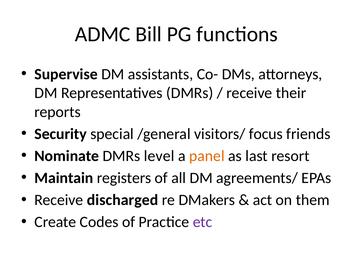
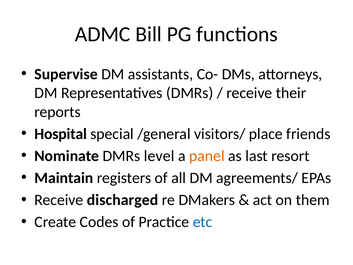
Security: Security -> Hospital (61, 134)
focus: focus -> place (266, 134)
etc colour: purple -> blue (203, 222)
